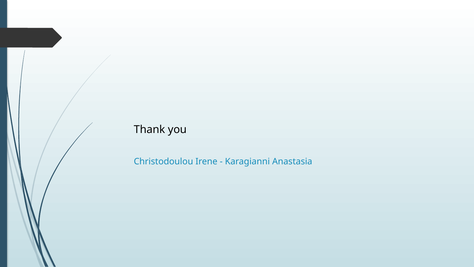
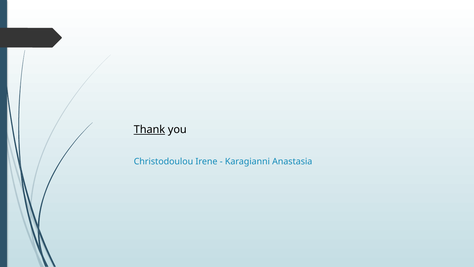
Thank underline: none -> present (149, 130)
